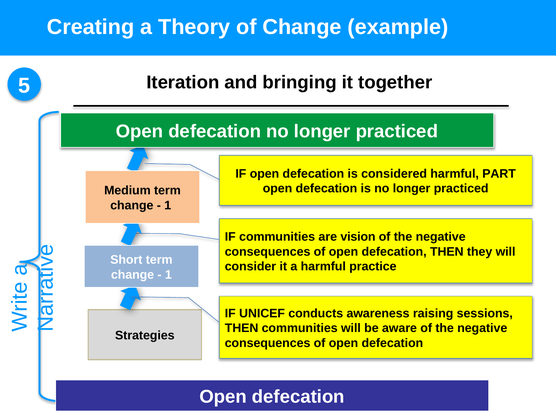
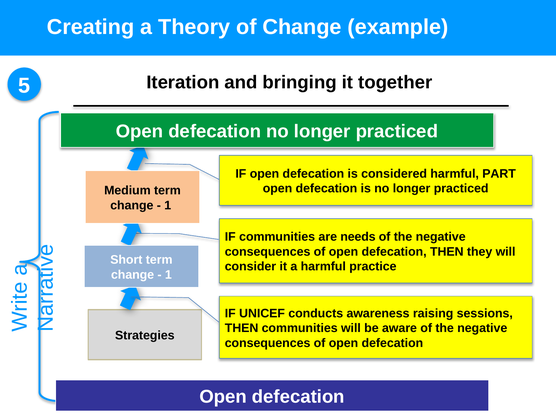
vision: vision -> needs (358, 237)
